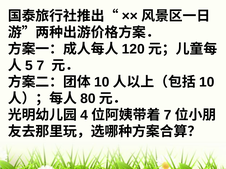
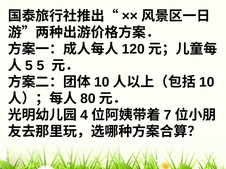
7: 7 -> 5 (40, 66)
